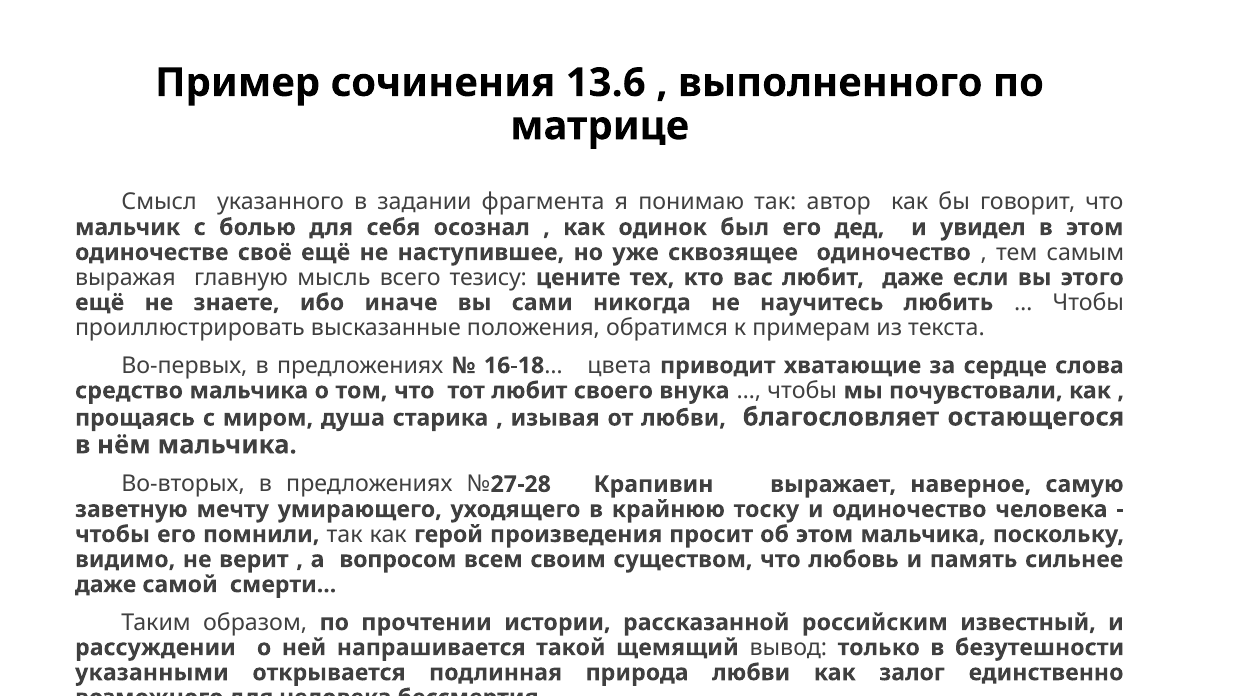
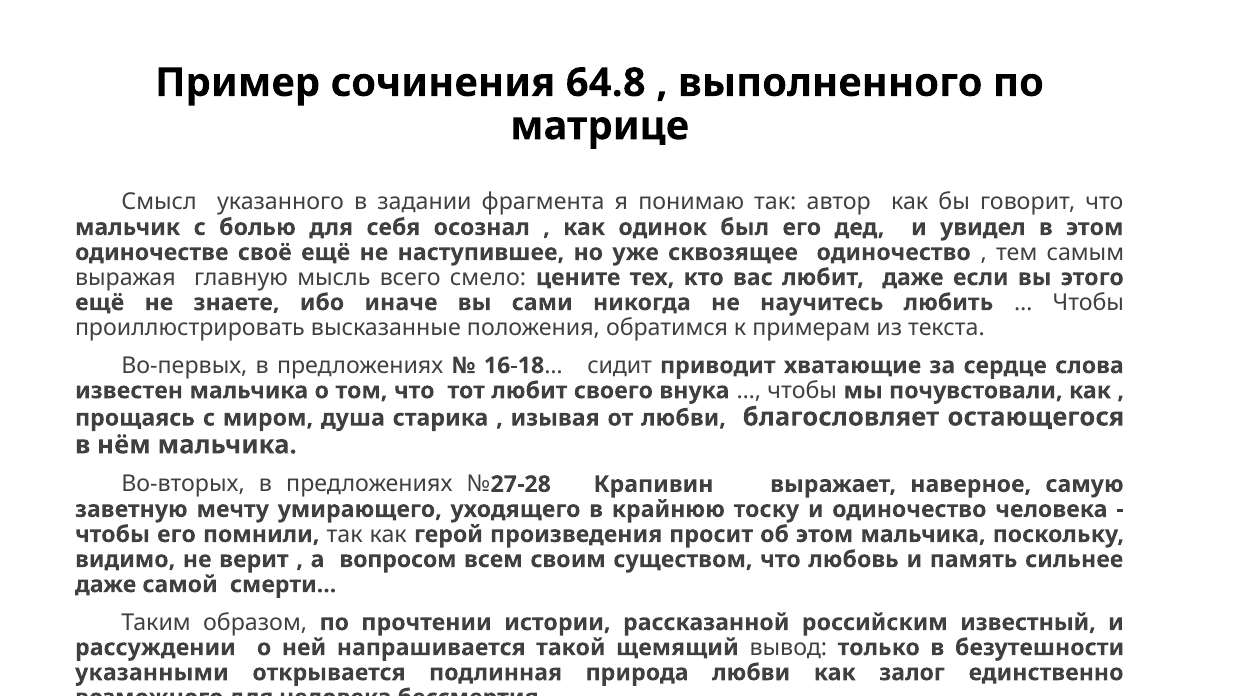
13.6: 13.6 -> 64.8 (606, 83)
тезису: тезису -> смело (488, 278)
цвета: цвета -> сидит (620, 366)
средство: средство -> известен (129, 391)
